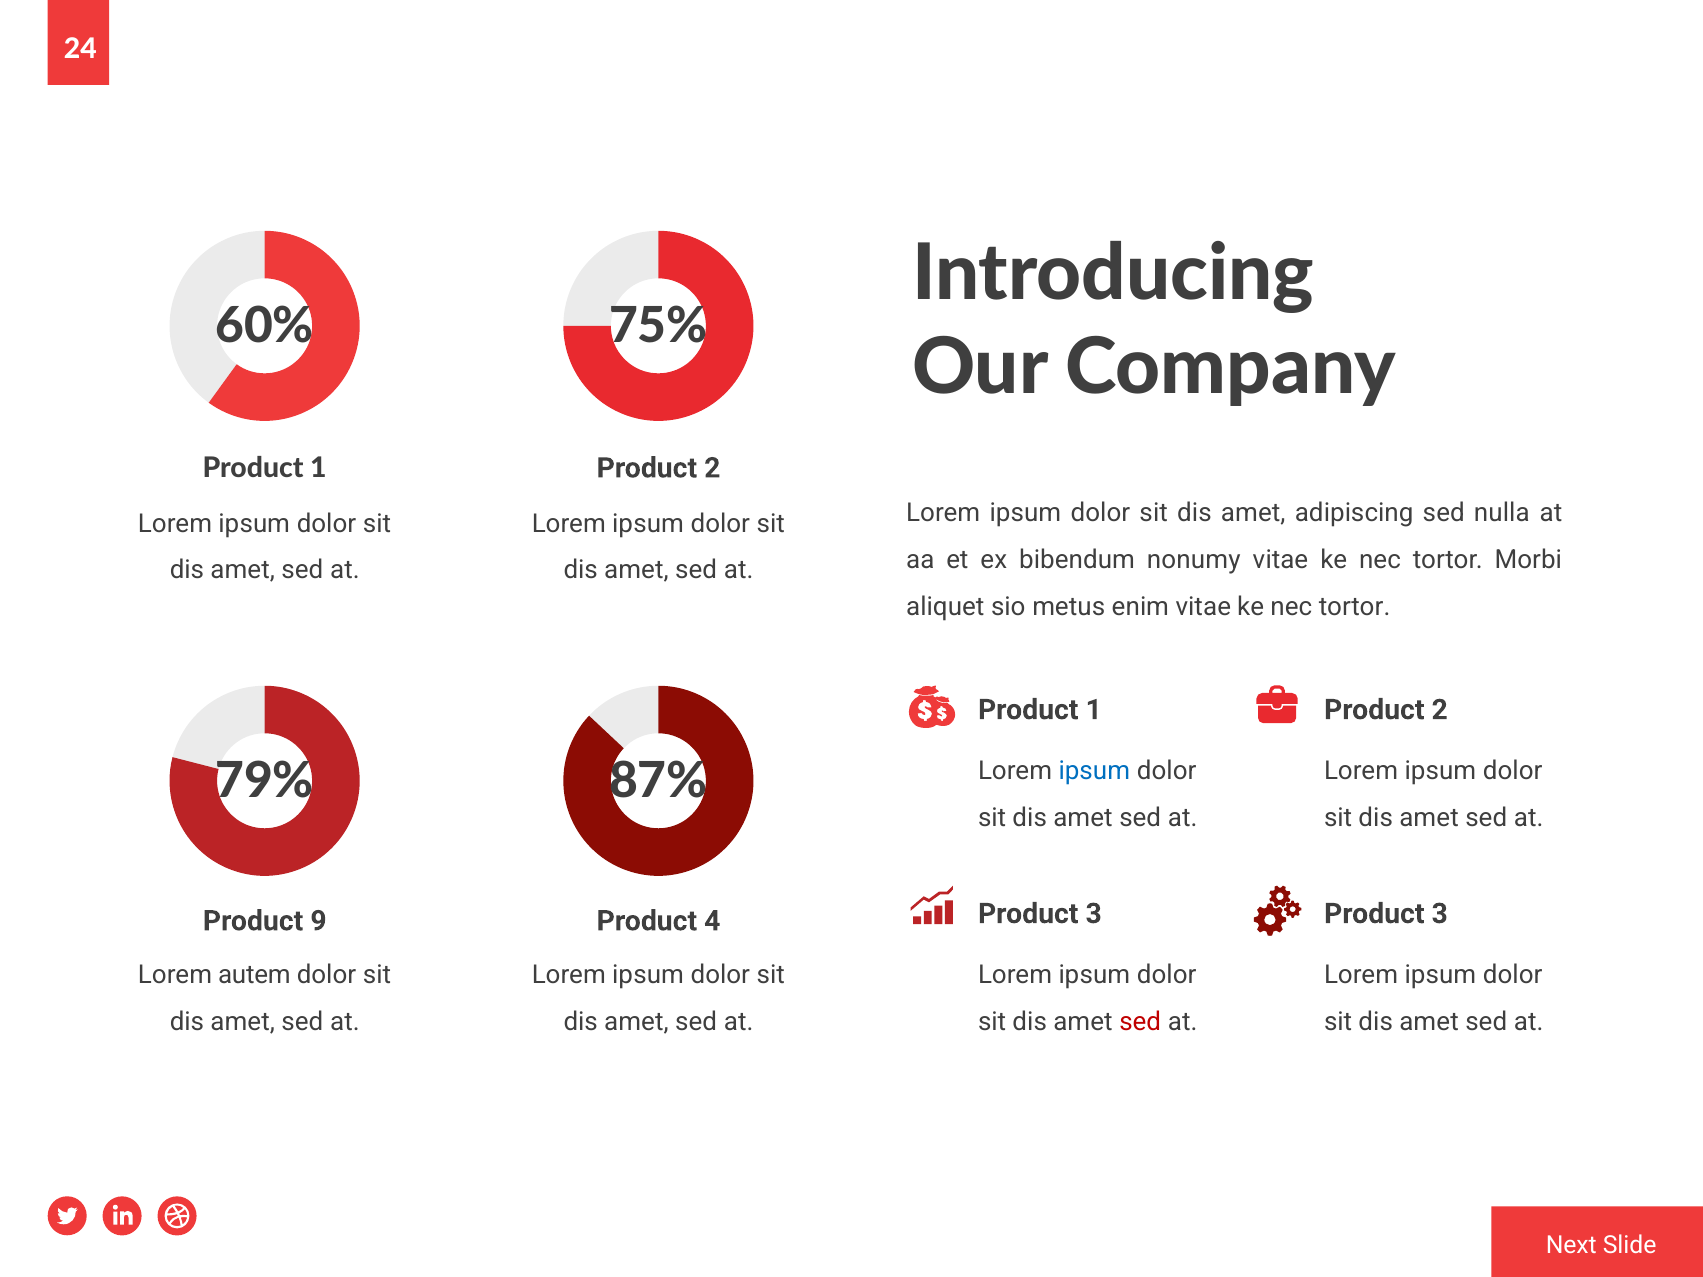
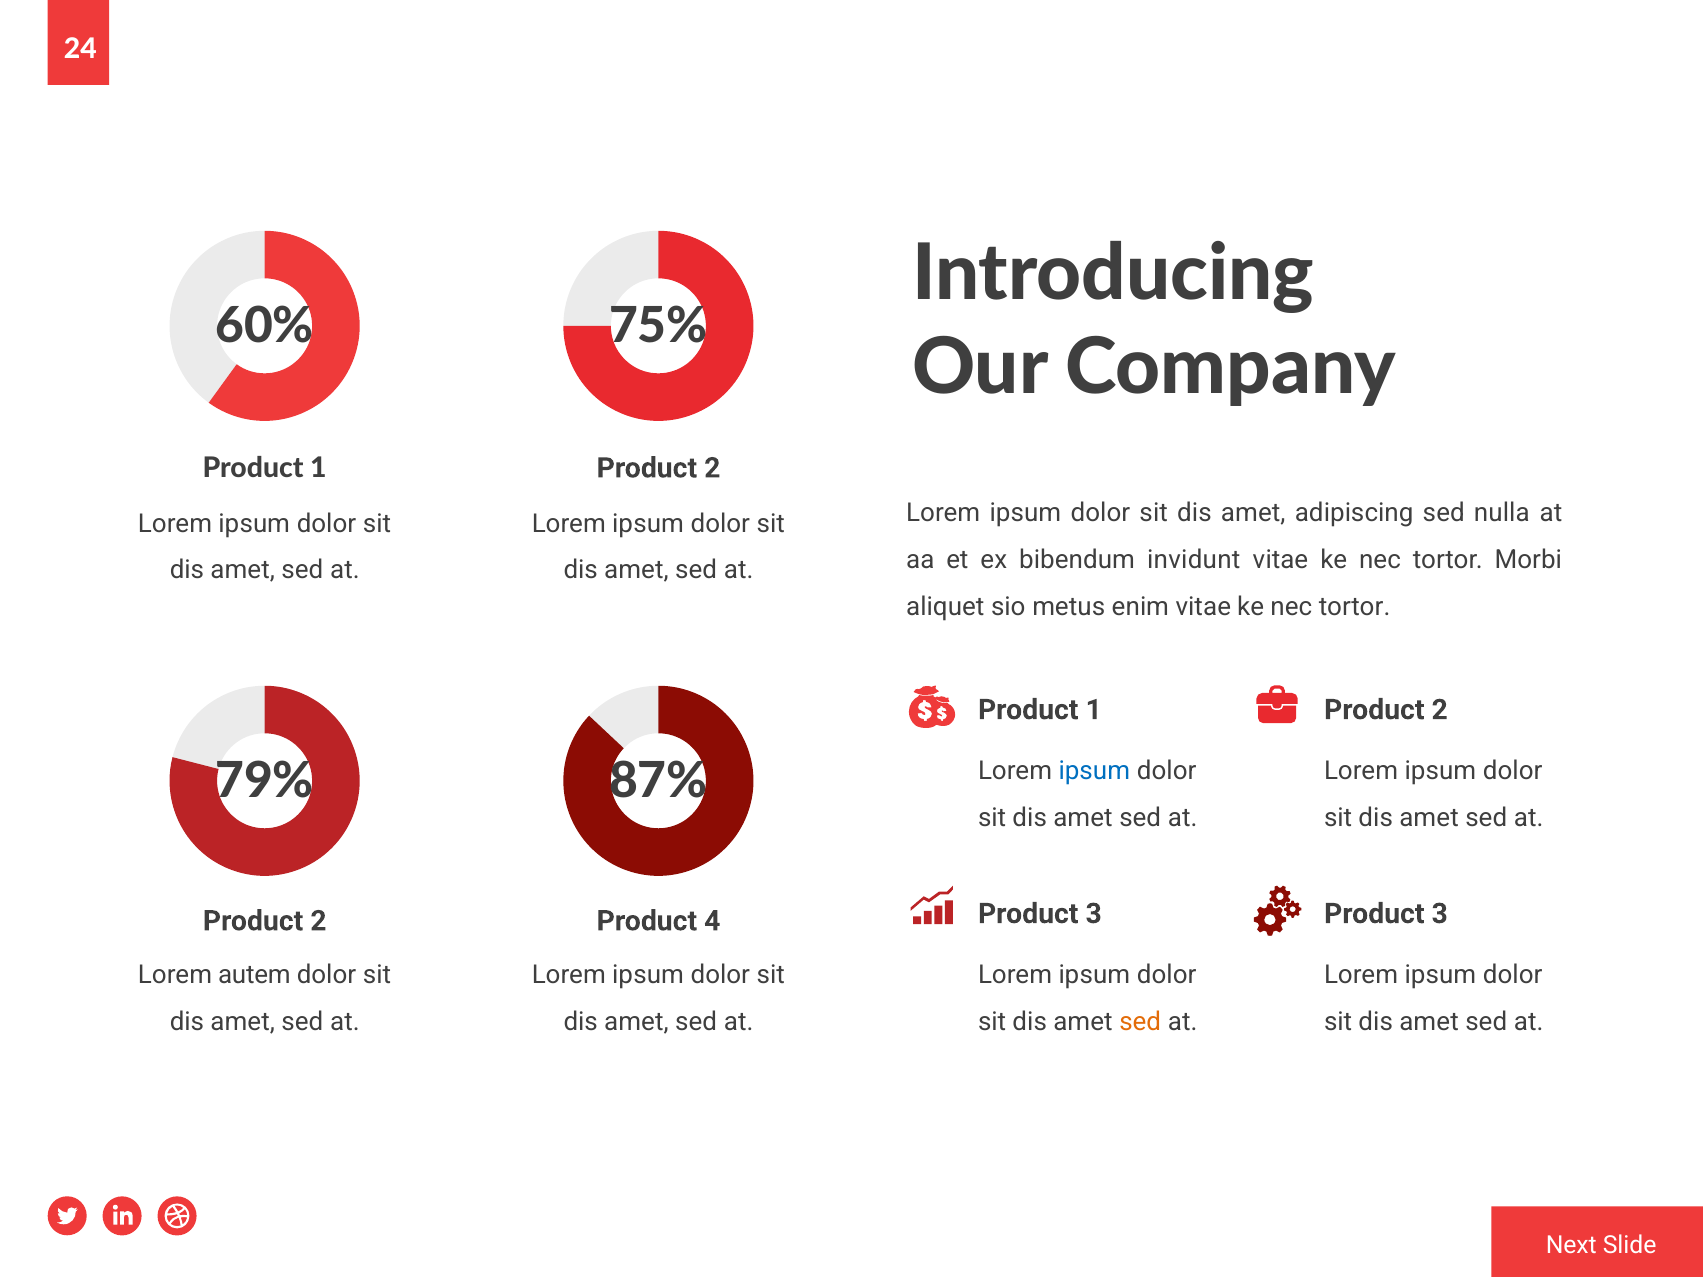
nonumy: nonumy -> invidunt (1194, 560)
9: 9 -> 2 (318, 921)
sed colour: red -> orange (1140, 1022)
